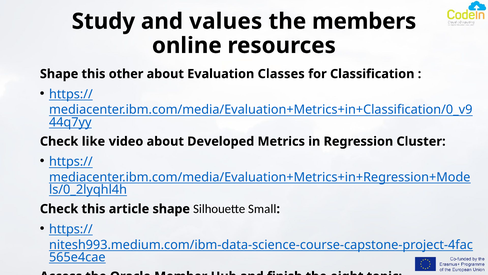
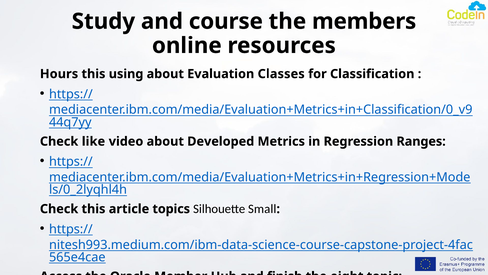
values: values -> course (226, 21)
Shape: Shape -> Hours (59, 74)
other: other -> using (126, 74)
Cluster: Cluster -> Ranges (421, 141)
article shape: shape -> topics (171, 209)
